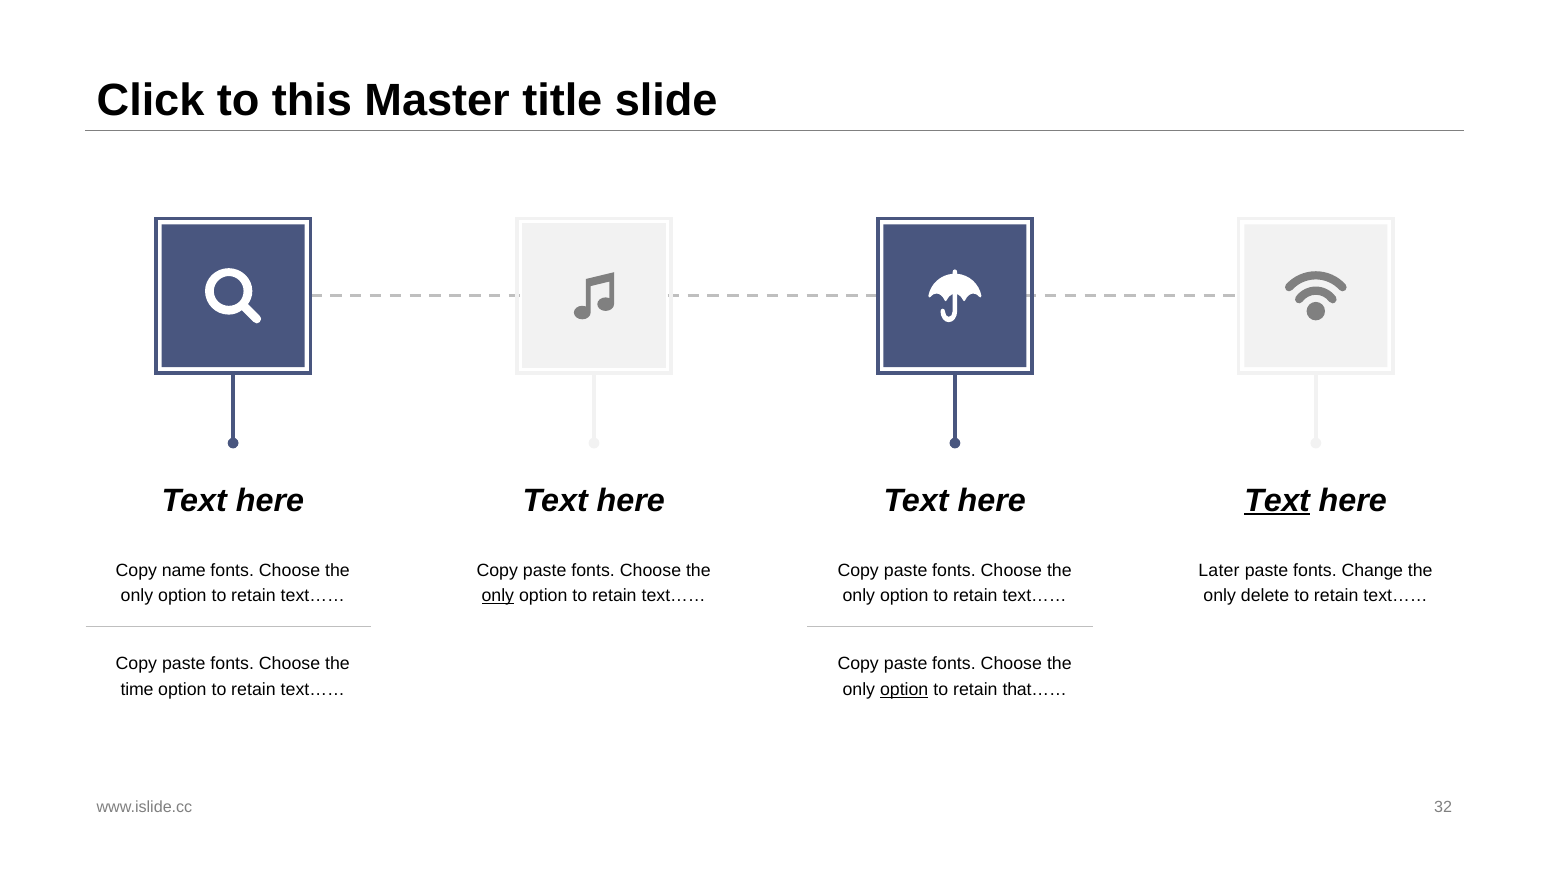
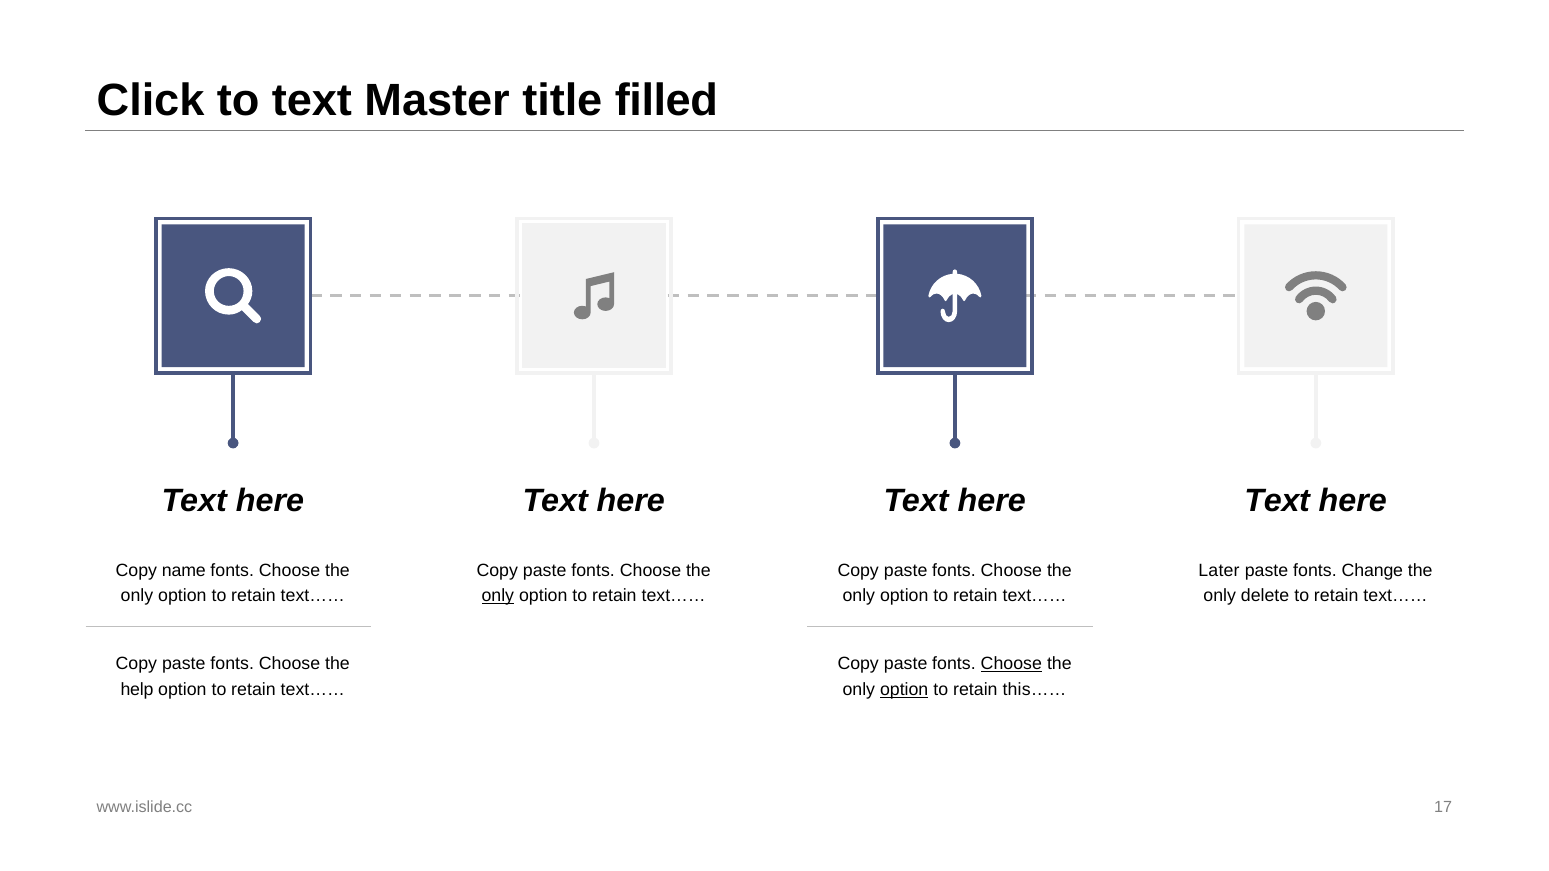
to this: this -> text (312, 100)
slide: slide -> filled (666, 100)
Text underline: present -> none (1277, 501)
Choose underline: none -> present (1011, 664)
time: time -> help (137, 690)
that……: that…… -> this…… (1034, 690)
32: 32 -> 17 (1443, 807)
